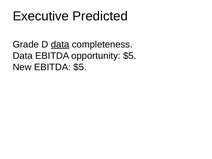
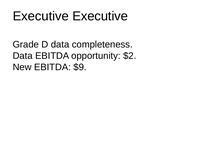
Executive Predicted: Predicted -> Executive (100, 16)
data underline: present -> none (60, 44)
opportunity $5: $5 -> $2 (130, 56)
EBITDA $5: $5 -> $9 (80, 67)
